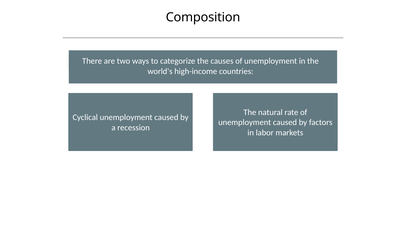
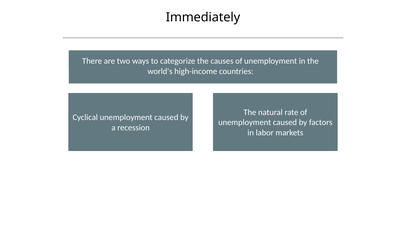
Composition: Composition -> Immediately (203, 18)
